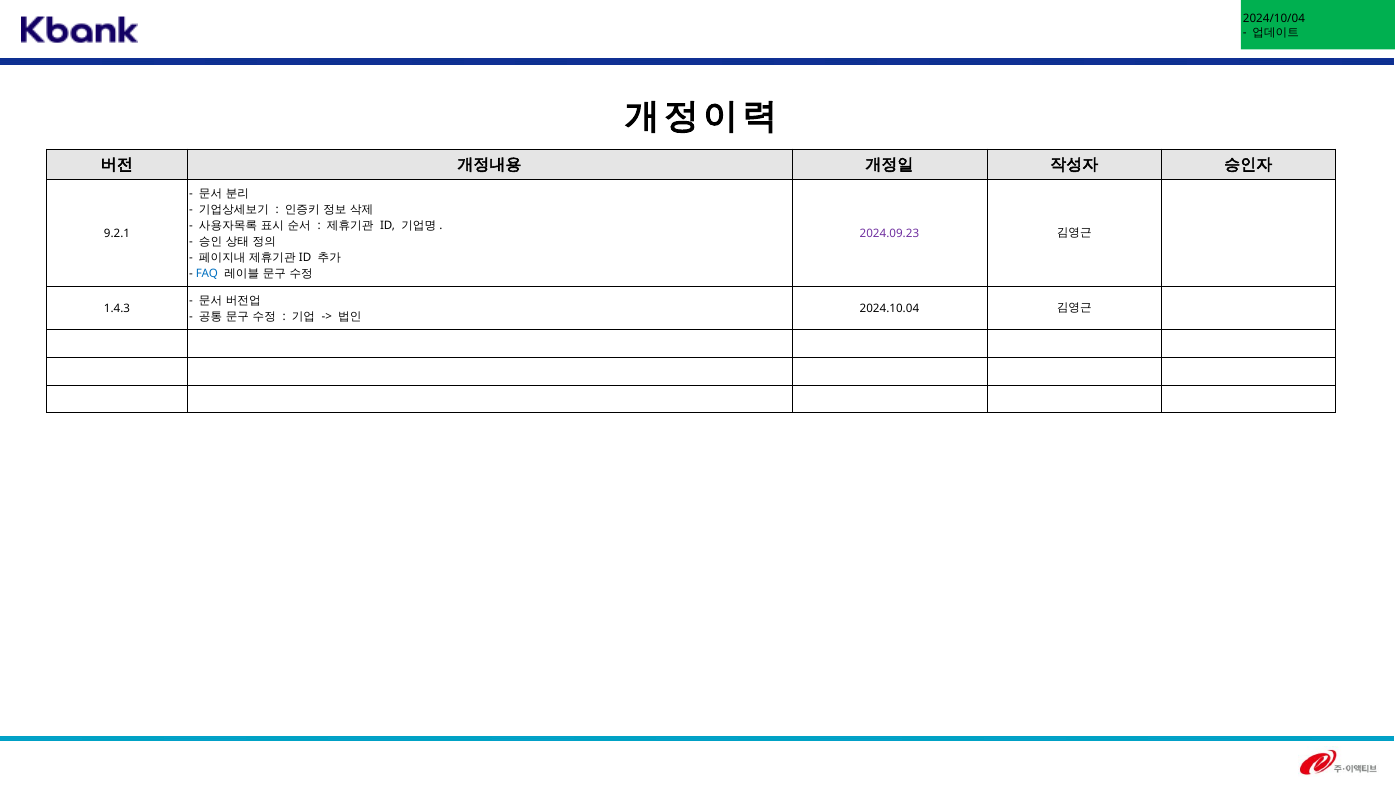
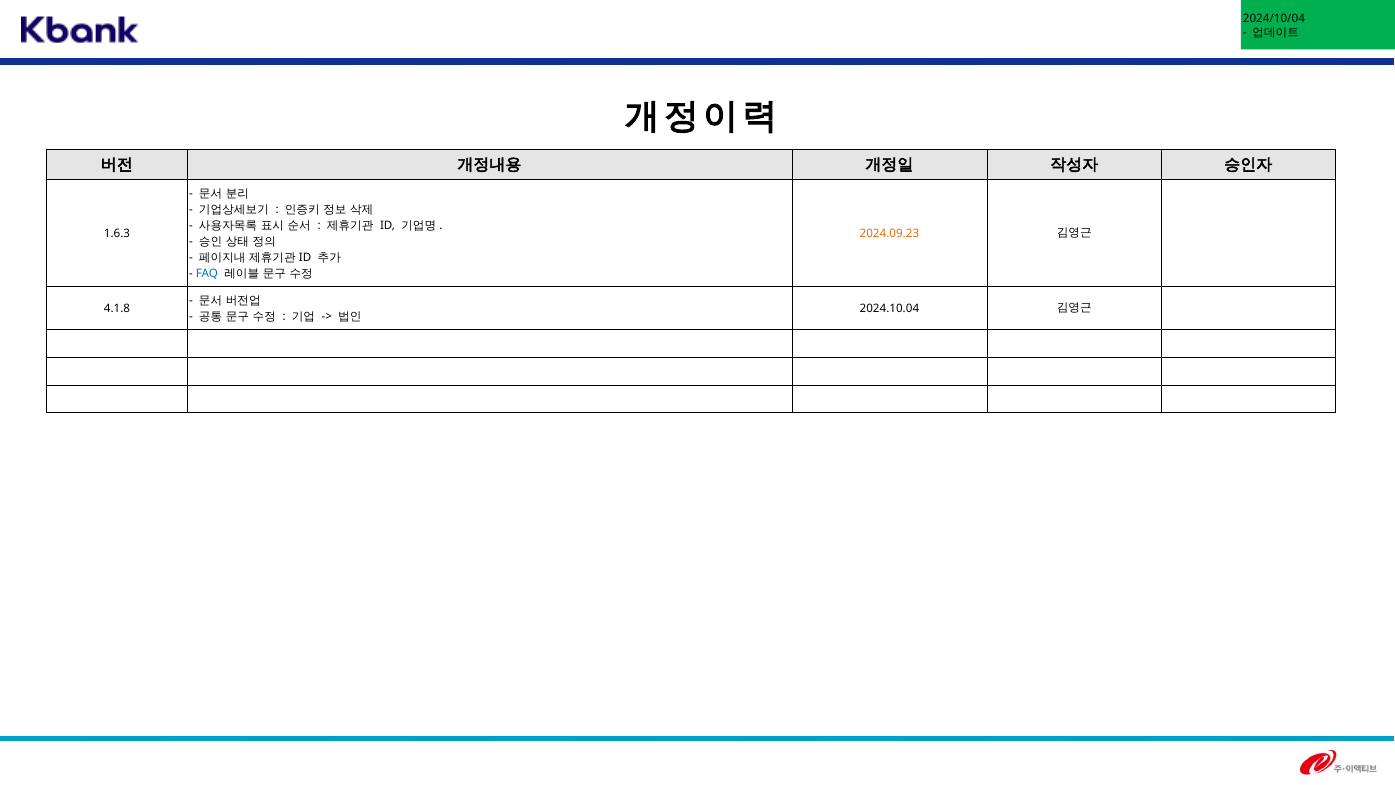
9.2.1: 9.2.1 -> 1.6.3 (117, 234)
2024.09.23 colour: purple -> orange (889, 234)
1.4.3: 1.4.3 -> 4.1.8 (117, 308)
